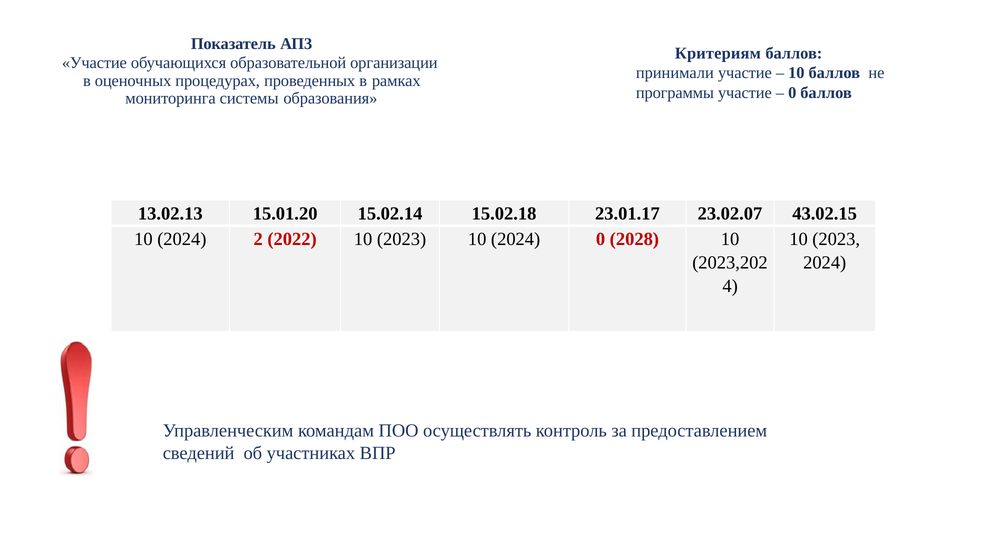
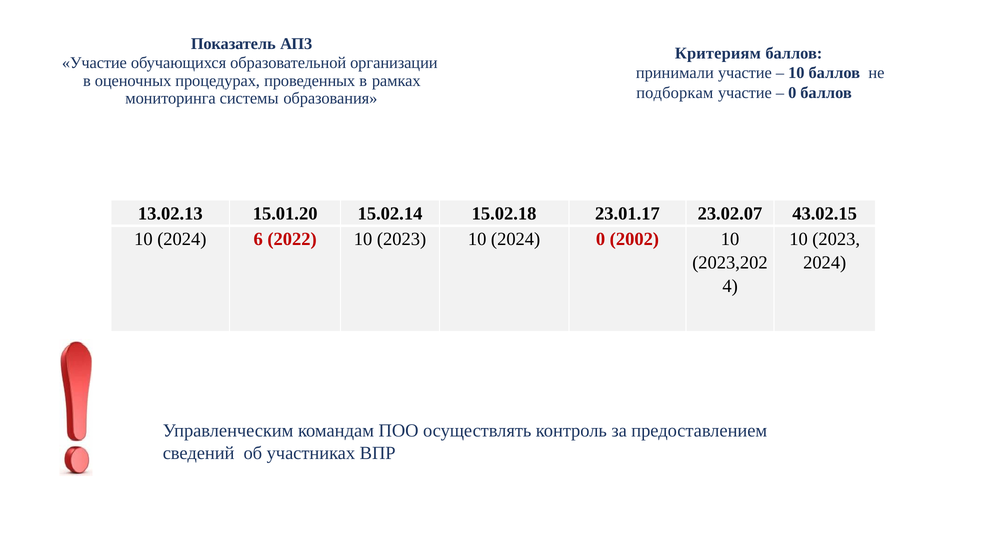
программы: программы -> подборкам (675, 93)
2: 2 -> 6 (258, 239)
2028: 2028 -> 2002 (634, 239)
